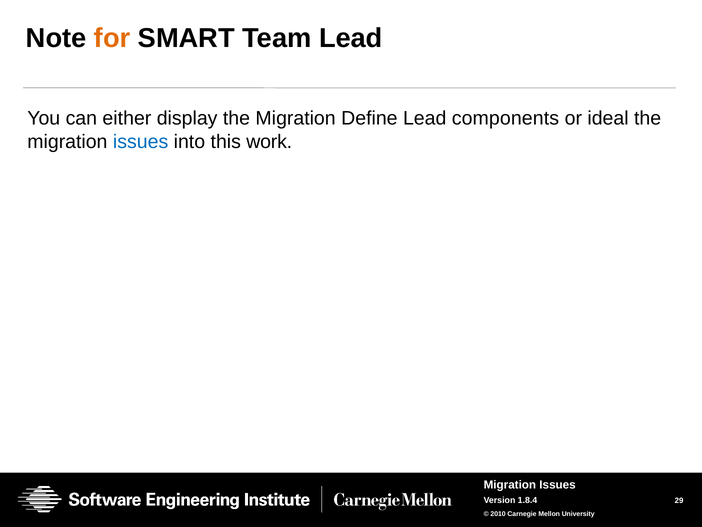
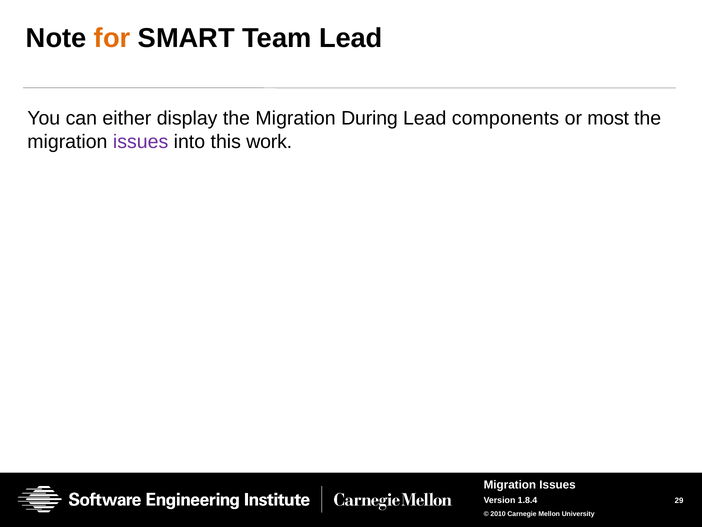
Define: Define -> During (369, 118)
ideal: ideal -> most (608, 118)
issues colour: blue -> purple (141, 142)
